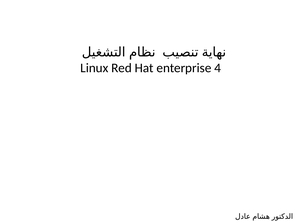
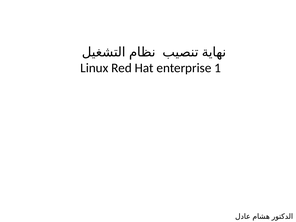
4: 4 -> 1 (218, 68)
